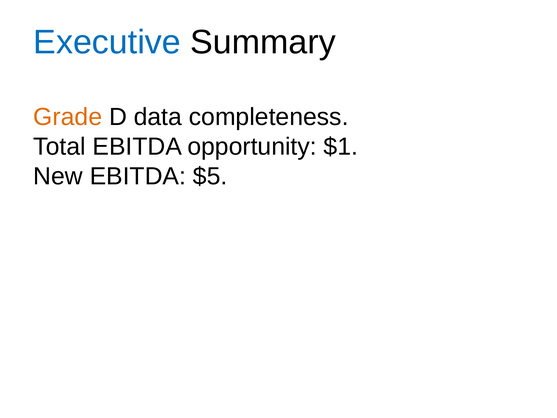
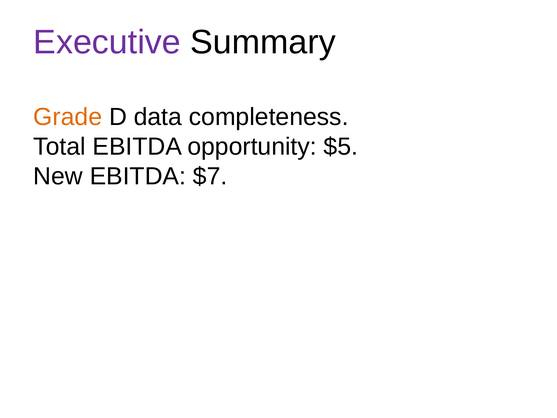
Executive colour: blue -> purple (107, 42)
$1: $1 -> $5 (341, 147)
$5: $5 -> $7 (210, 176)
